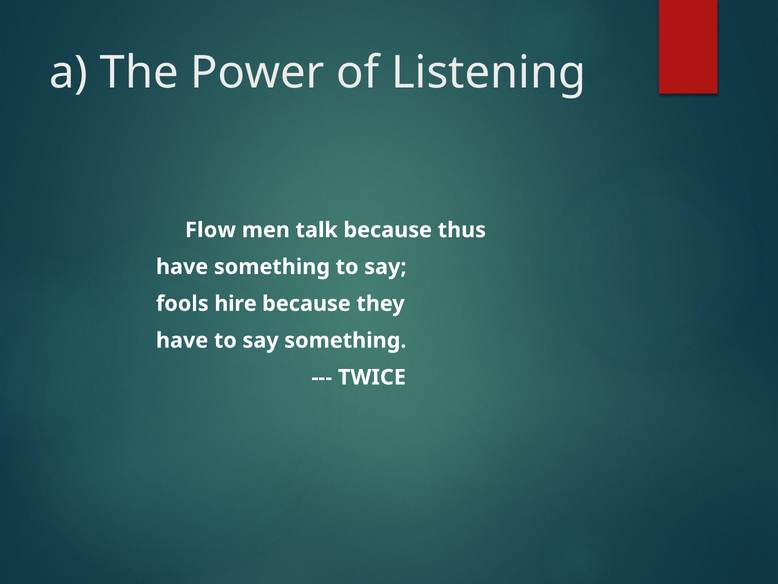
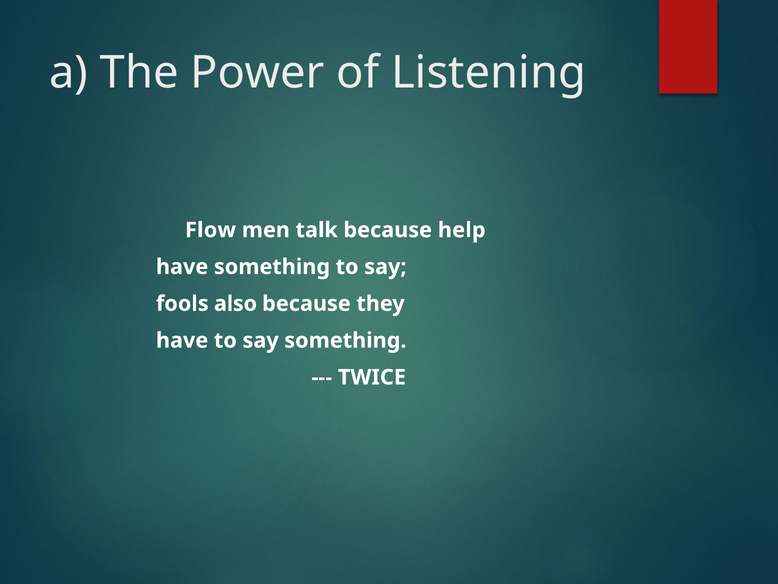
thus: thus -> help (462, 230)
hire: hire -> also (236, 303)
